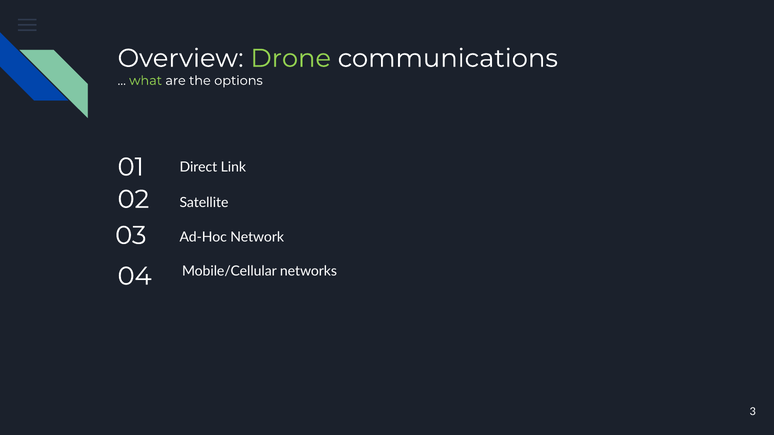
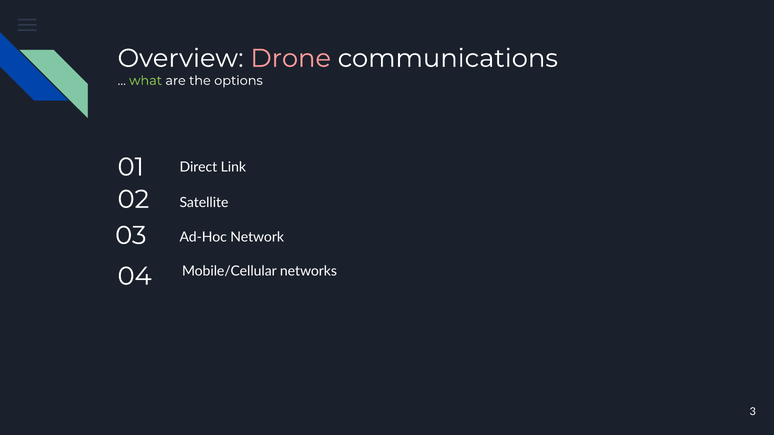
Drone colour: light green -> pink (291, 58)
